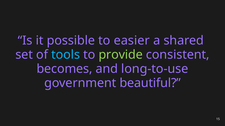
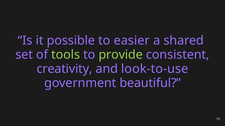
tools colour: light blue -> light green (66, 55)
becomes: becomes -> creativity (64, 69)
long-to-use: long-to-use -> look-to-use (155, 69)
